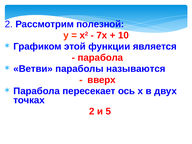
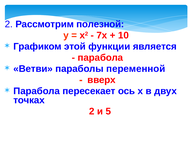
называются: называются -> переменной (136, 69)
